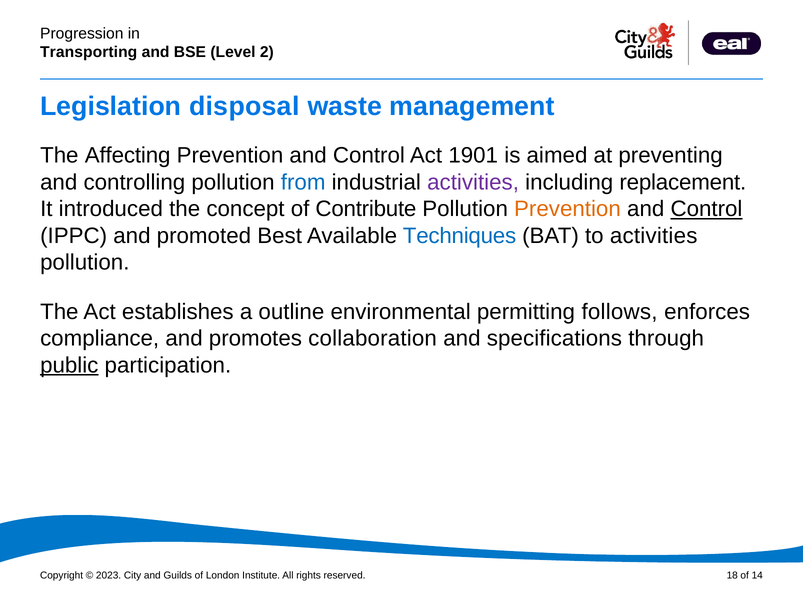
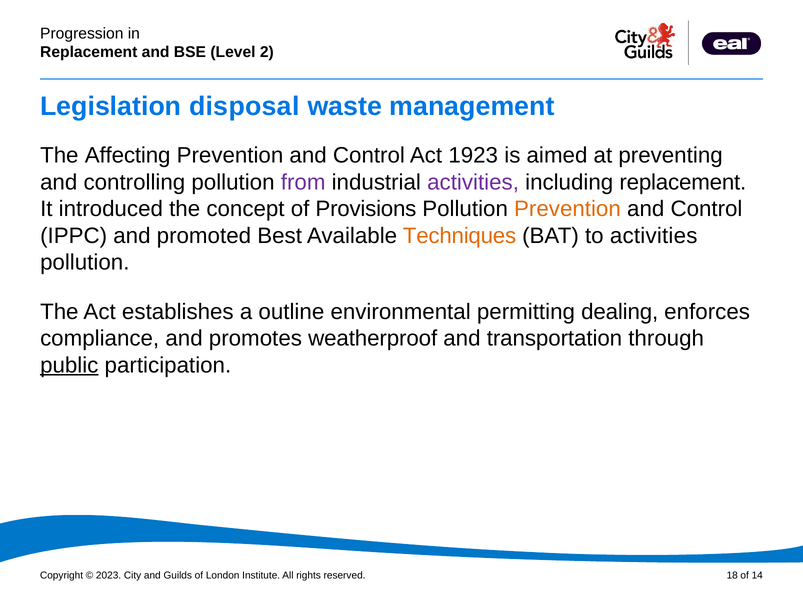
Transporting: Transporting -> Replacement (89, 52)
1901: 1901 -> 1923 (473, 156)
from colour: blue -> purple (303, 182)
Contribute: Contribute -> Provisions (366, 209)
Control underline: present -> none (706, 209)
Techniques colour: blue -> orange (460, 236)
follows: follows -> dealing (620, 312)
collaboration: collaboration -> weatherproof (373, 339)
specifications: specifications -> transportation (554, 339)
